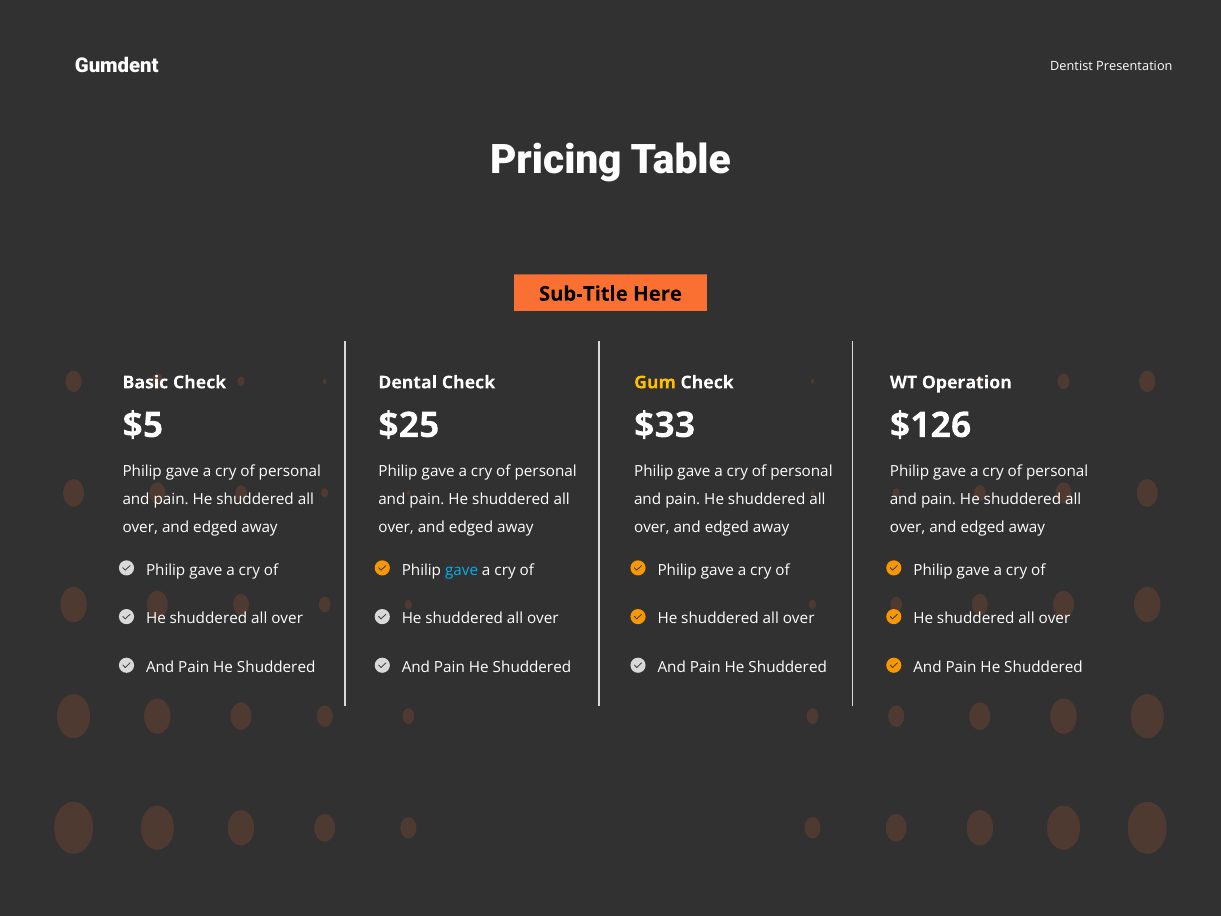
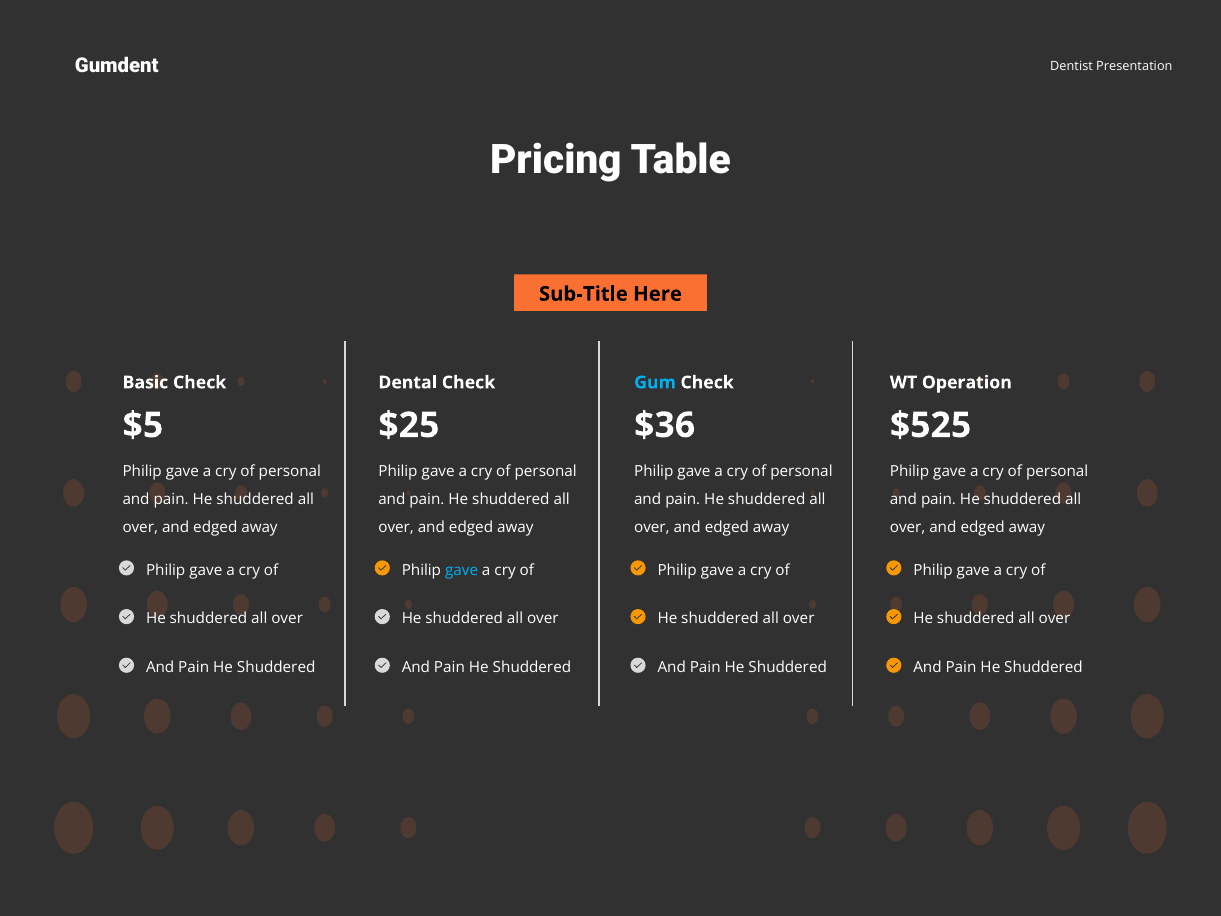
Gum colour: yellow -> light blue (655, 382)
$33: $33 -> $36 (665, 425)
$126: $126 -> $525 (931, 425)
